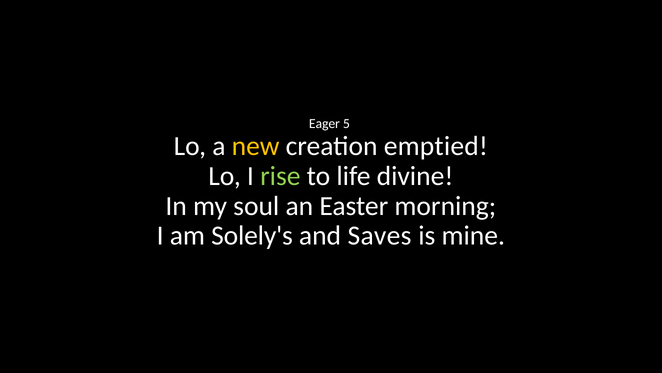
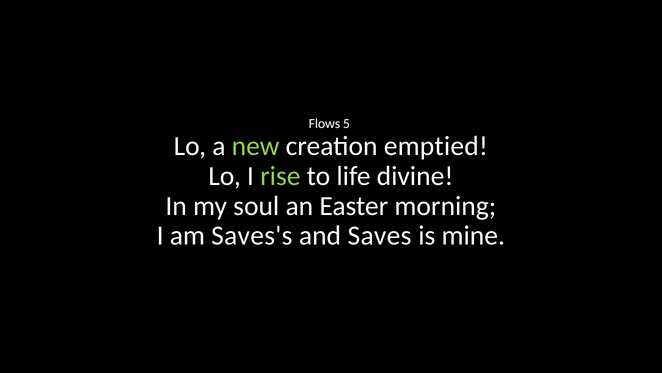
Eager: Eager -> Flows (324, 124)
new colour: yellow -> light green (256, 146)
Solely's: Solely's -> Saves's (252, 235)
